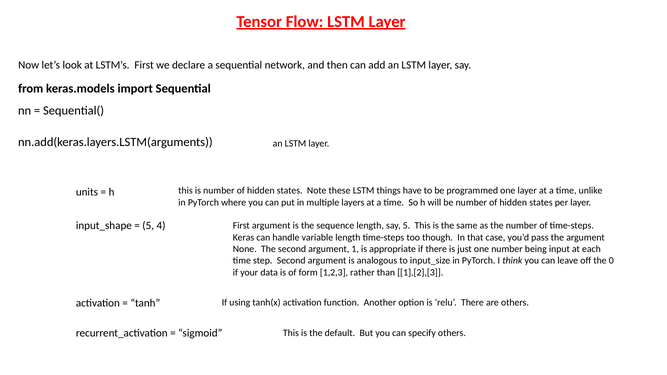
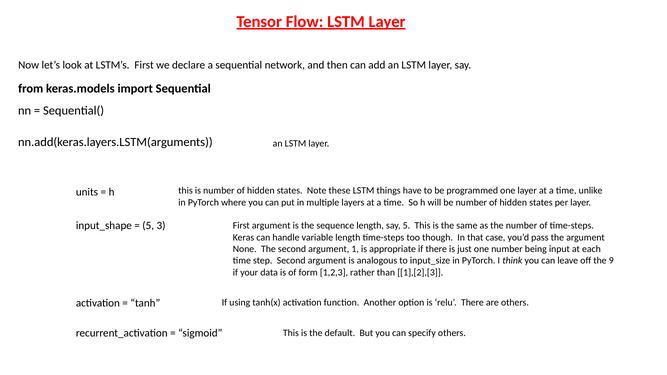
4: 4 -> 3 (161, 226)
0: 0 -> 9 (611, 261)
